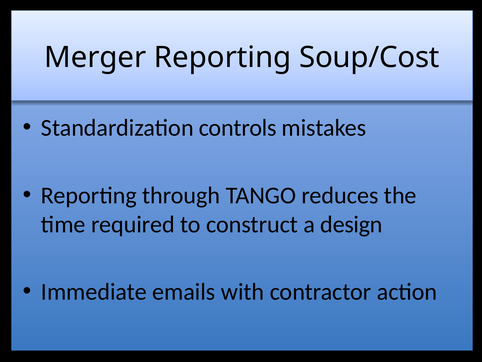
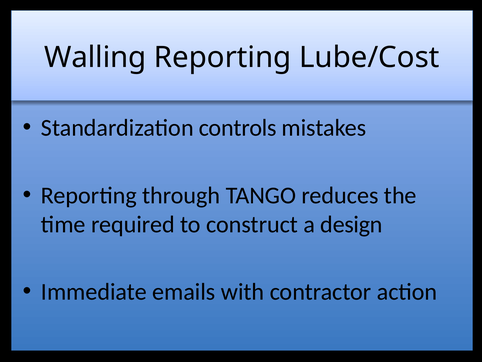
Merger: Merger -> Walling (95, 57)
Soup/Cost: Soup/Cost -> Lube/Cost (369, 57)
